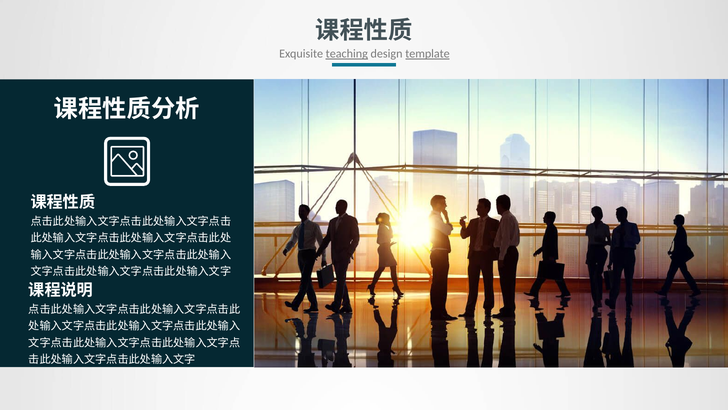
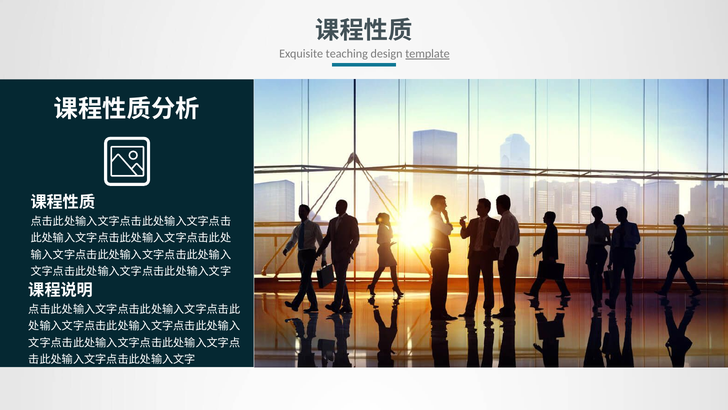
teaching underline: present -> none (347, 54)
